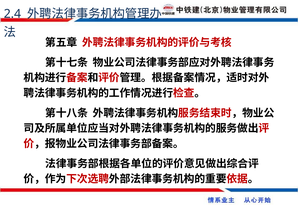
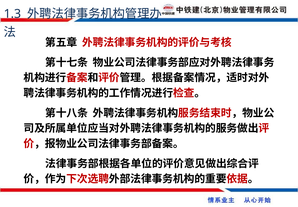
2.4: 2.4 -> 1.3 (12, 14)
